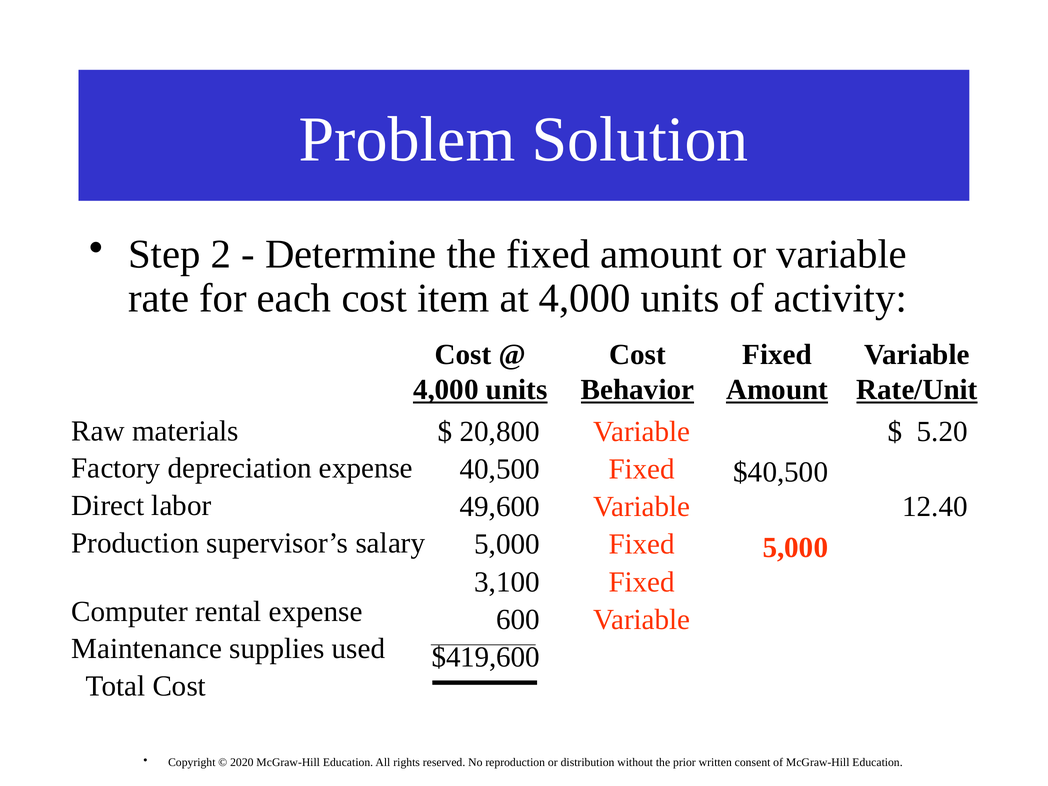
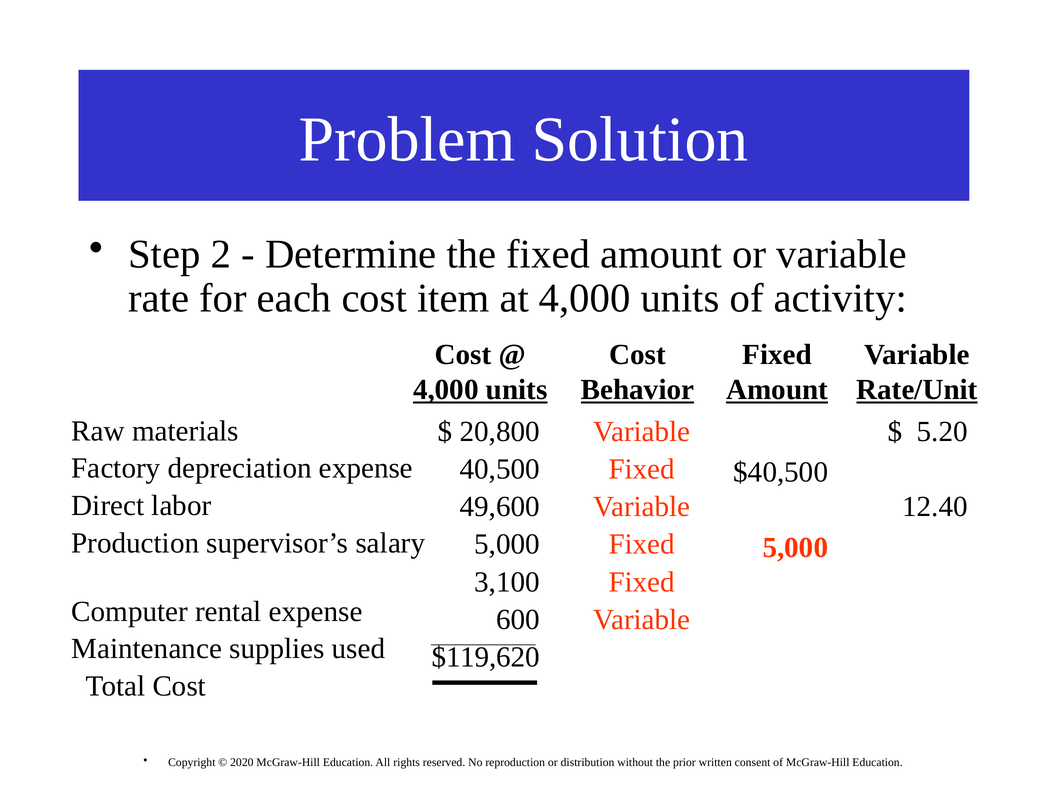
$419,600: $419,600 -> $119,620 (486, 657)
